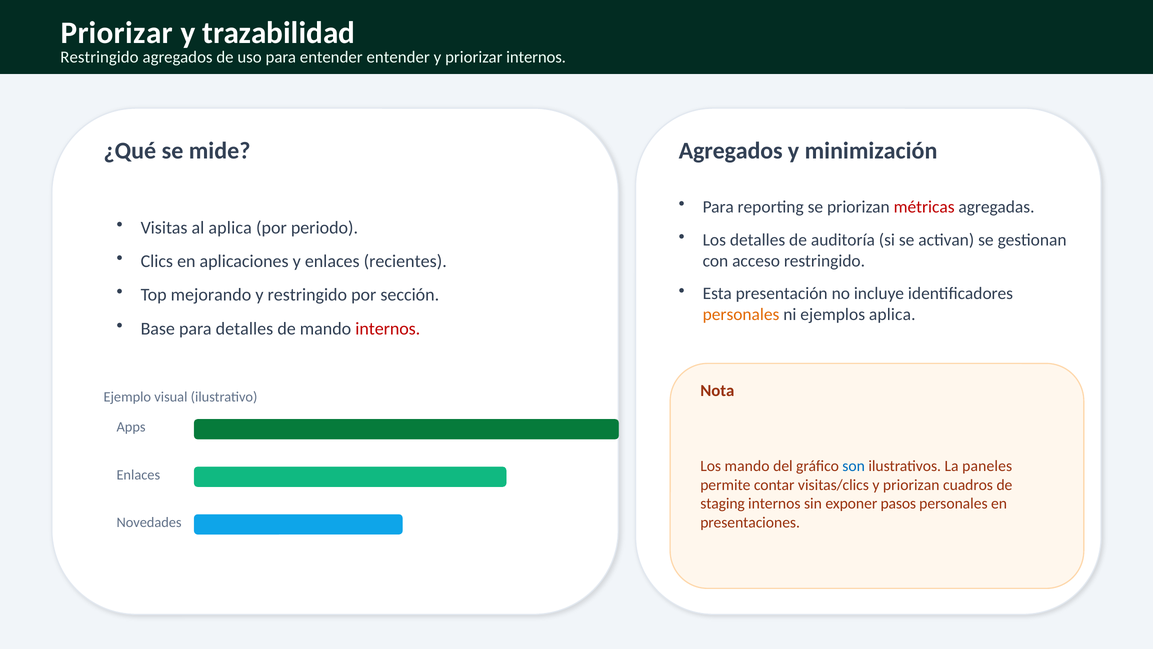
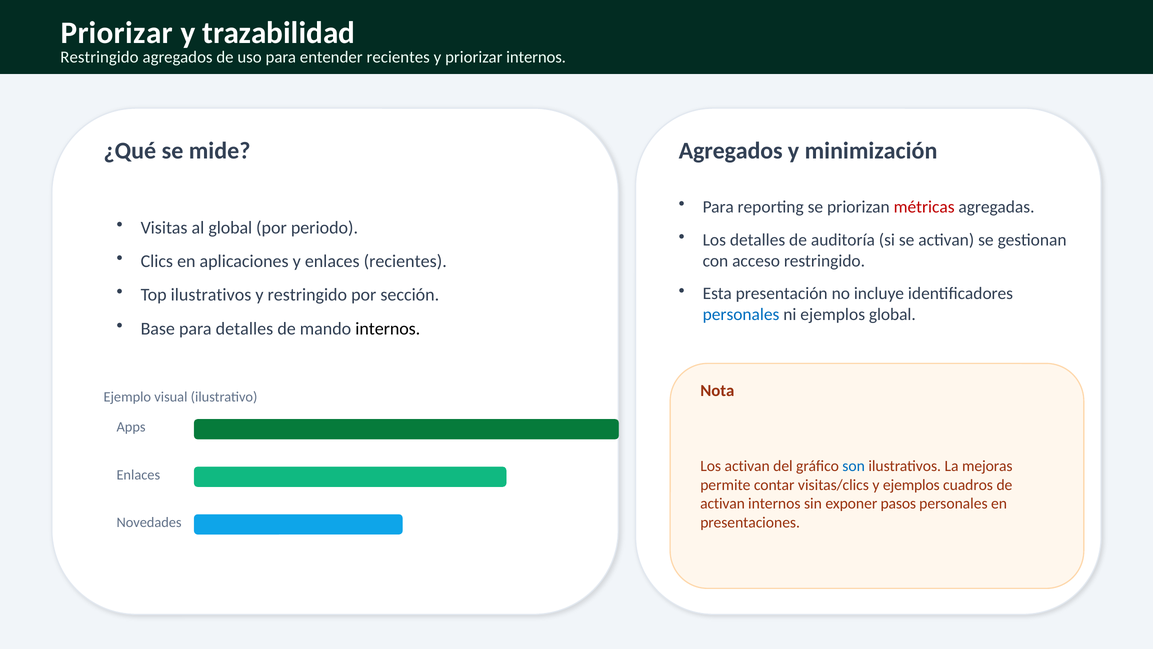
entender entender: entender -> recientes (398, 57)
al aplica: aplica -> global (230, 227)
Top mejorando: mejorando -> ilustrativos (211, 295)
personales colour: orange -> blue (741, 314)
ejemplos aplica: aplica -> global (892, 314)
internos colour: red -> black (388, 328)
Los mando: mando -> activan (747, 466)
paneles: paneles -> mejoras (987, 466)
y priorizan: priorizan -> ejemplos (911, 485)
staging: staging -> activan (723, 503)
